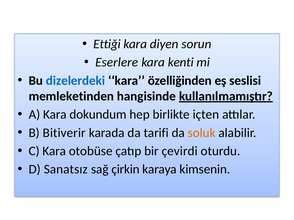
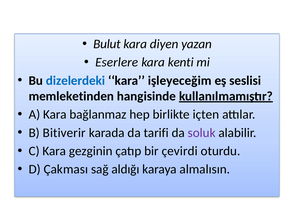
Ettiği: Ettiği -> Bulut (107, 44)
sorun: sorun -> yazan (197, 44)
özelliğinden: özelliğinden -> işleyeceğim (180, 81)
dokundum: dokundum -> bağlanmaz (98, 115)
soluk colour: orange -> purple (202, 133)
otobüse: otobüse -> gezginin (91, 151)
Sanatsız: Sanatsız -> Çakması (66, 170)
çirkin: çirkin -> aldığı (125, 170)
kimsenin: kimsenin -> almalısın (205, 170)
